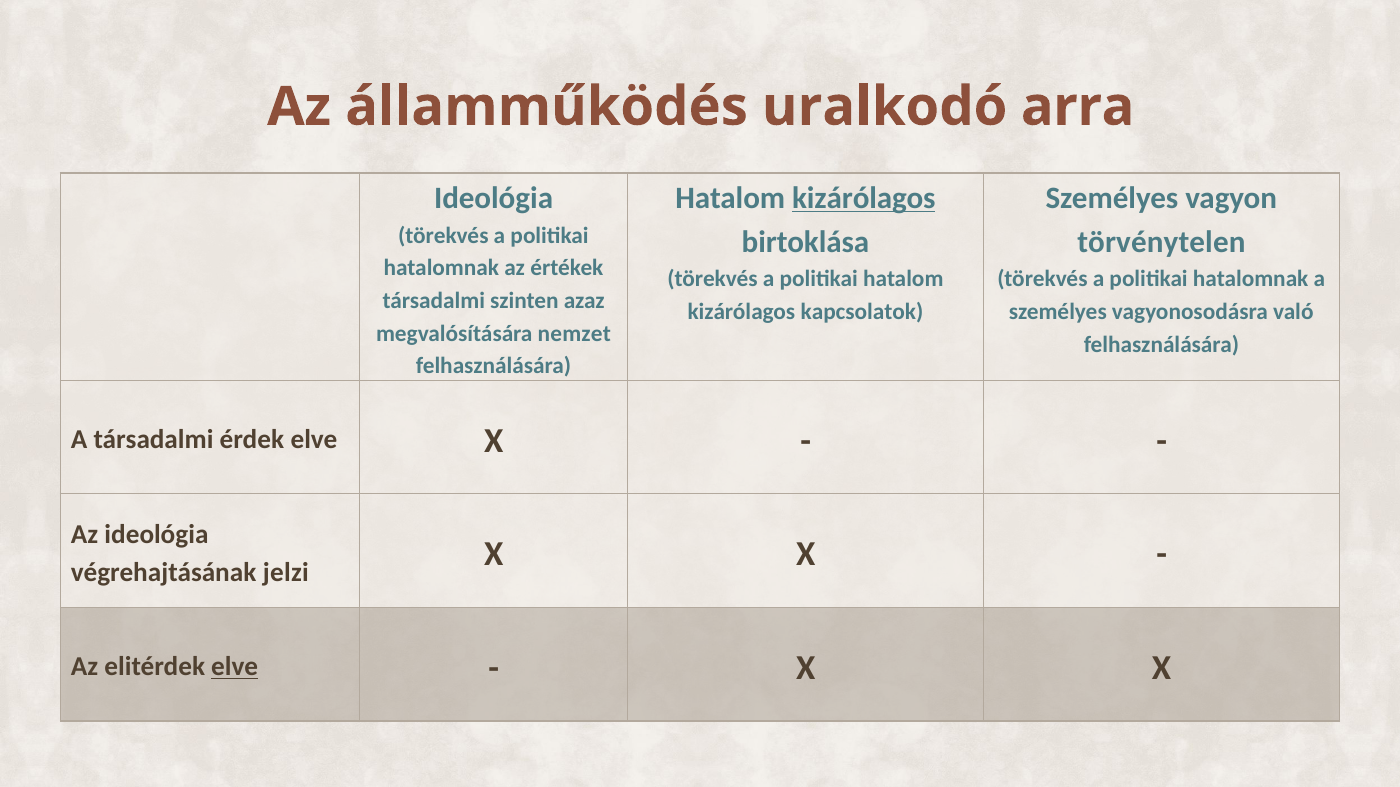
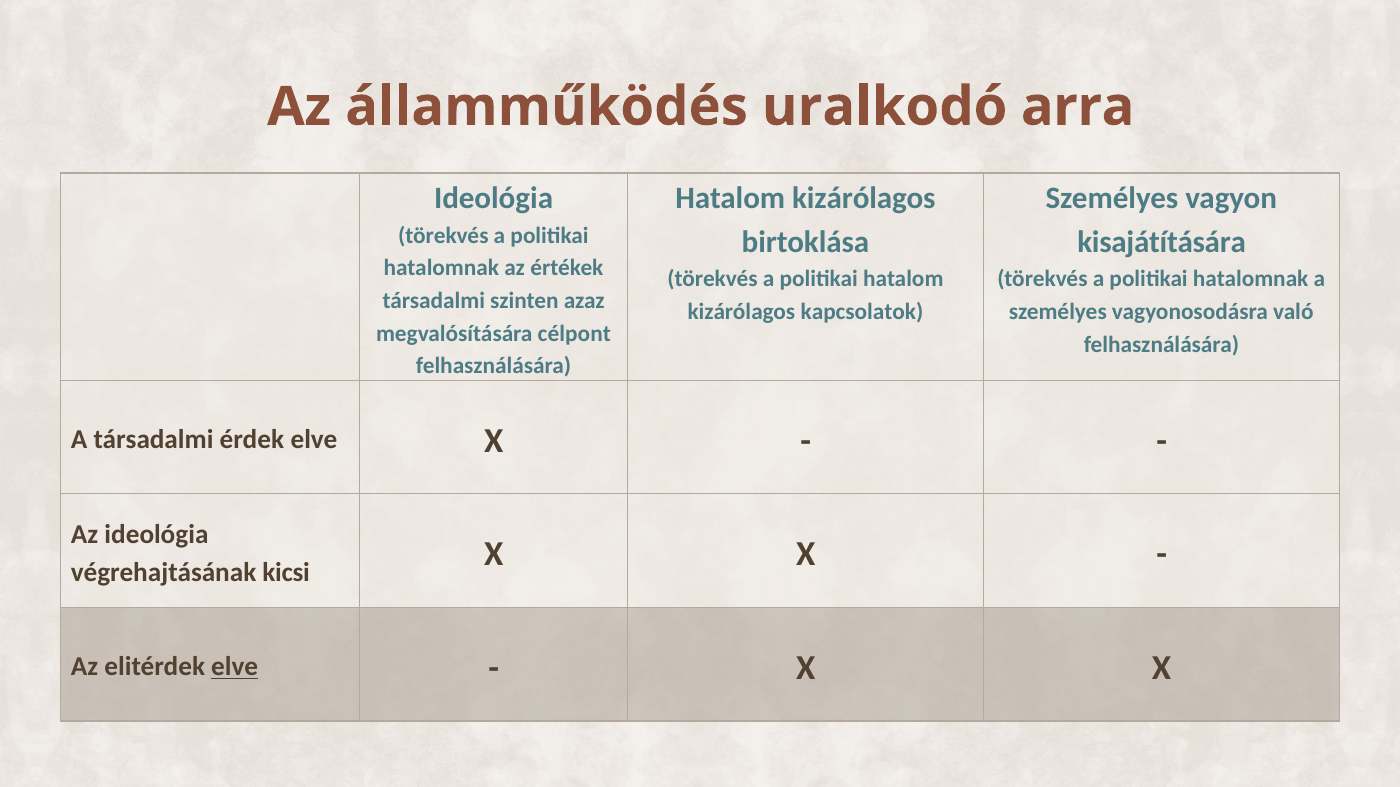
kizárólagos underline: present -> none (864, 198)
törvénytelen: törvénytelen -> kisajátítására (1162, 242)
nemzet: nemzet -> célpont (574, 334)
jelzi: jelzi -> kicsi (286, 573)
